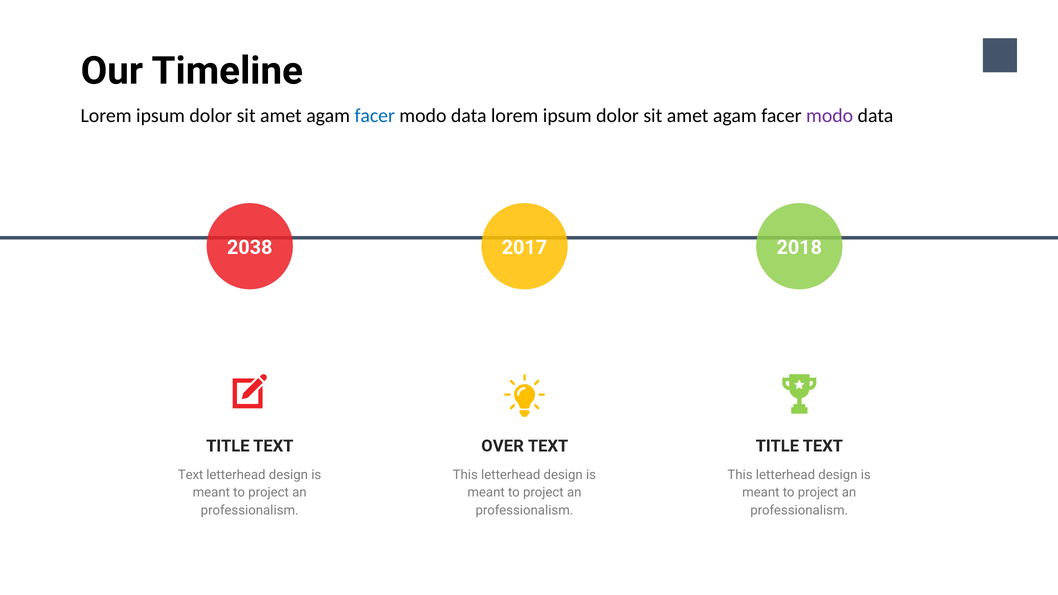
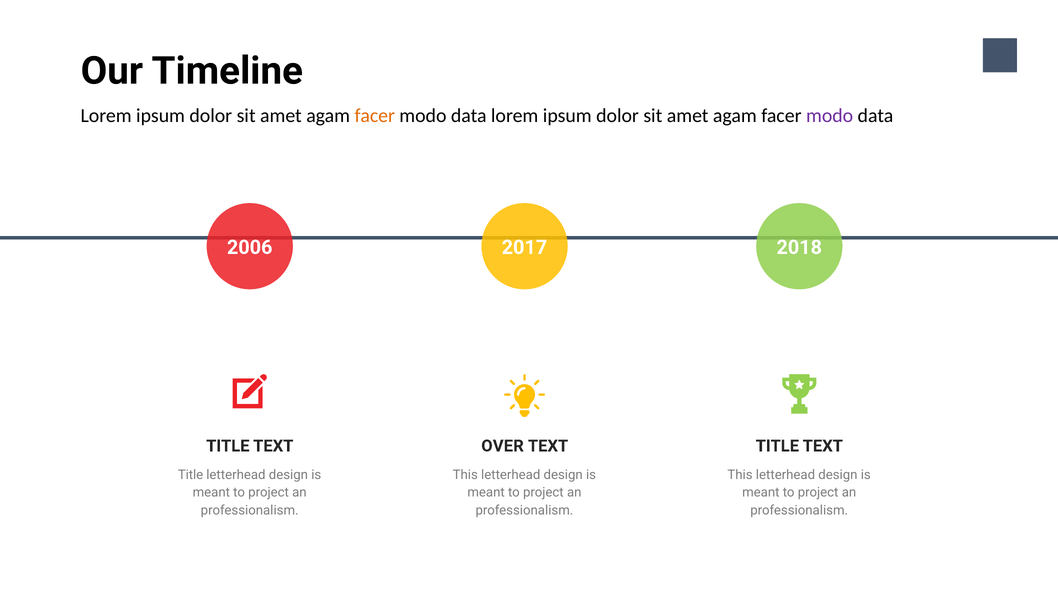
facer colour: blue -> orange (375, 116)
2038: 2038 -> 2006 (250, 247)
Text: Text -> Title (191, 475)
